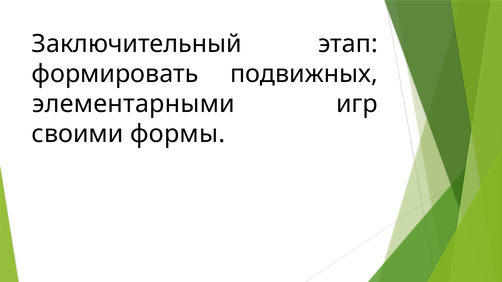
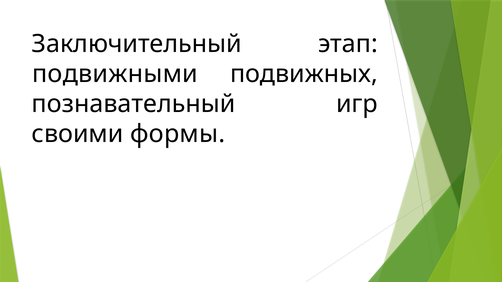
формировать: формировать -> подвижными (115, 74)
элементарными: элементарными -> познавательный (134, 104)
